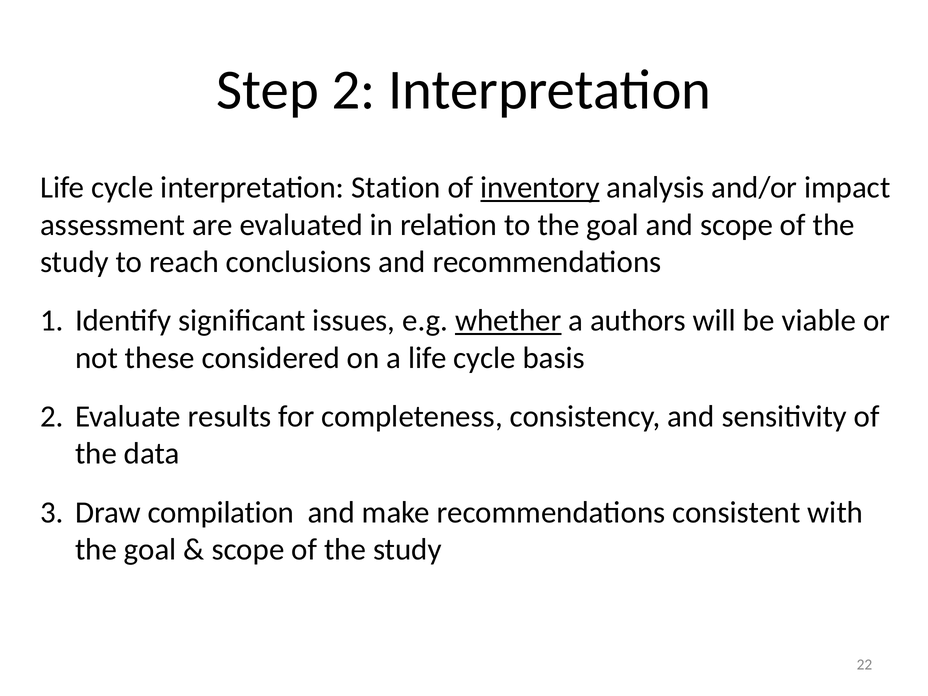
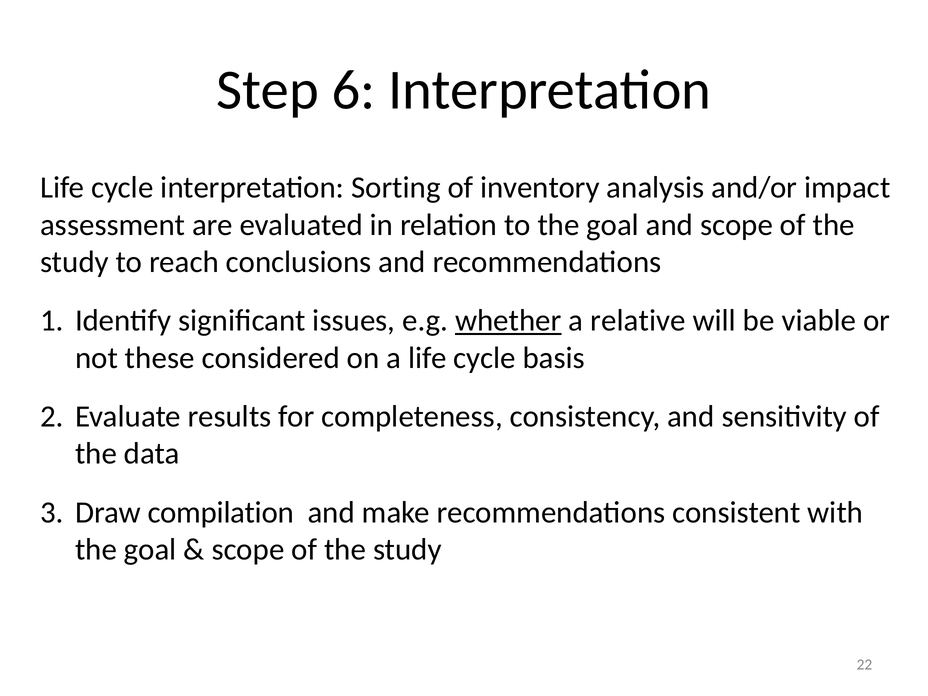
Step 2: 2 -> 6 (354, 90)
Station: Station -> Sorting (396, 188)
inventory underline: present -> none (540, 188)
authors: authors -> relative (638, 321)
